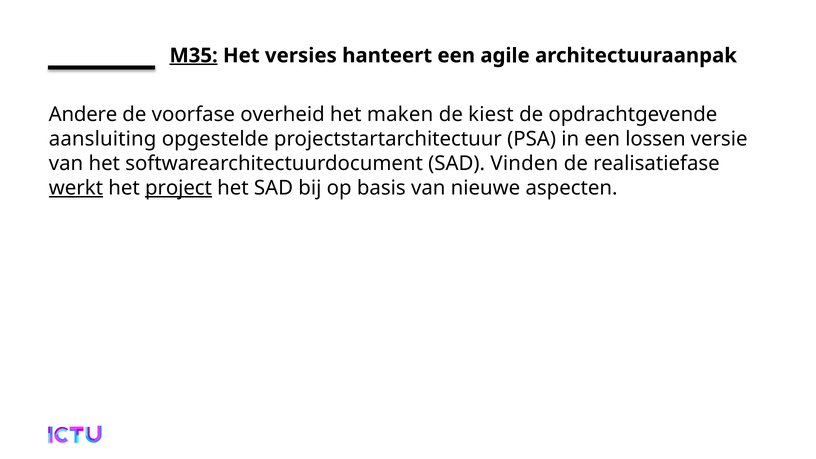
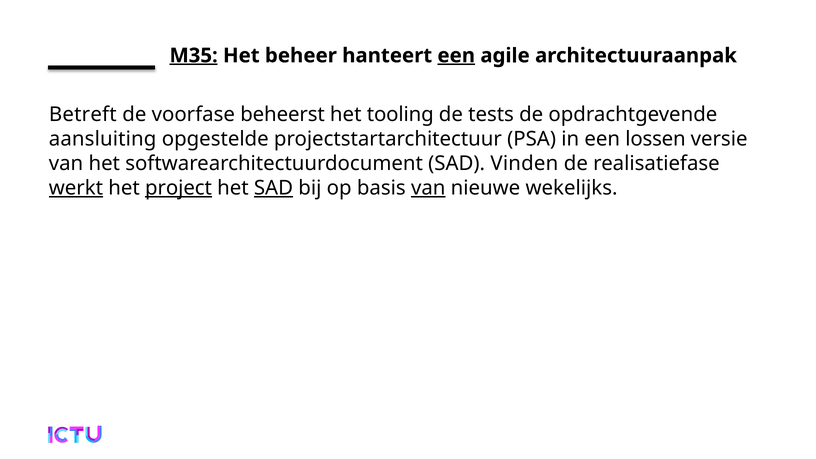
versies: versies -> beheer (301, 56)
een underline: none -> present (456, 56)
Andere: Andere -> Betreft (83, 115)
overheid: overheid -> beheerst (283, 115)
maken: maken -> tooling (400, 115)
kiest: kiest -> tests (491, 115)
SAD underline: none -> present (273, 188)
van underline: none -> present (428, 188)
aspecten: aspecten -> wekelijks (572, 188)
